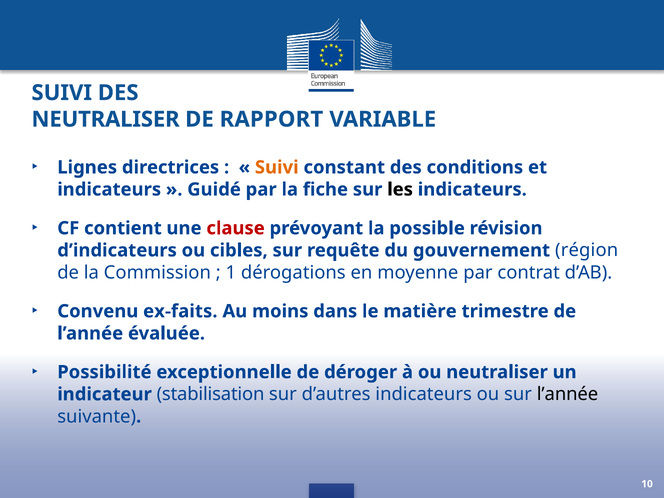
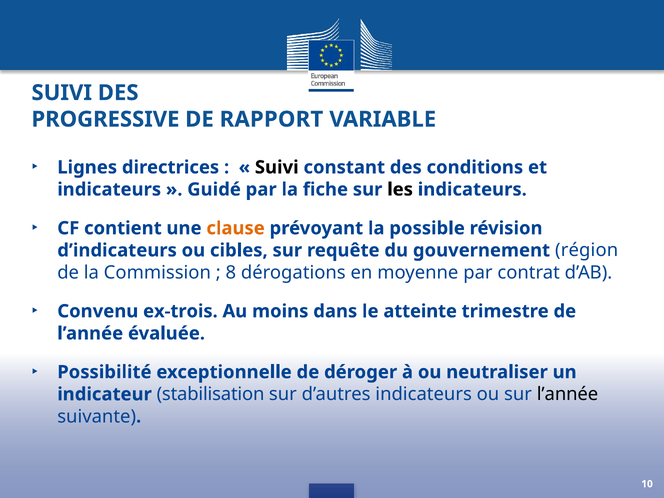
NEUTRALISER: NEUTRALISER -> PROGRESSIVE (105, 119)
Suivi colour: orange -> black (277, 167)
clause colour: red -> orange (236, 228)
1: 1 -> 8 (231, 273)
ex-faits: ex-faits -> ex-trois (180, 311)
matière: matière -> atteinte (420, 311)
